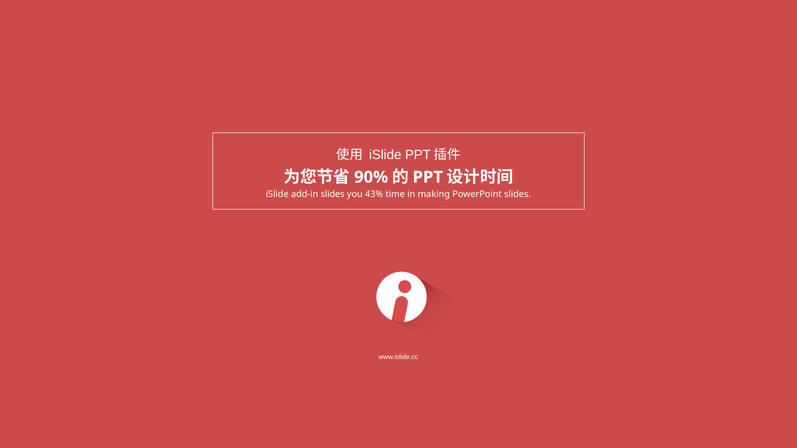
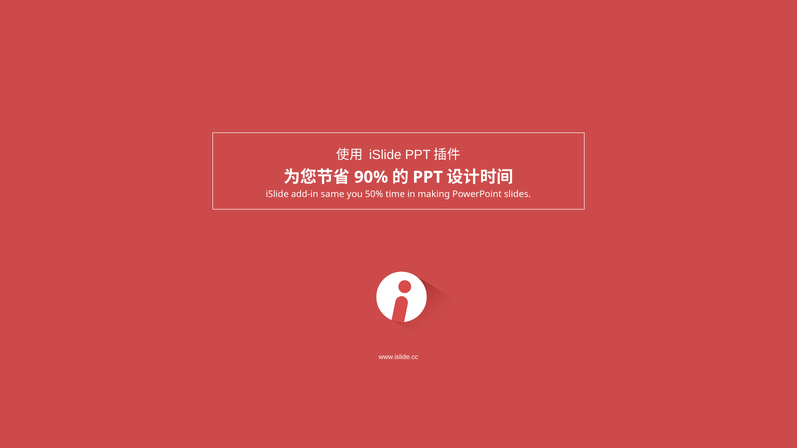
add-in slides: slides -> same (333, 194)
43%: 43% -> 50% (374, 194)
